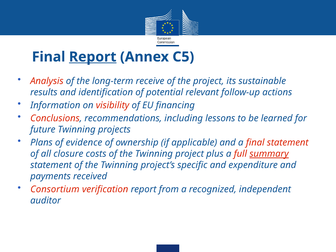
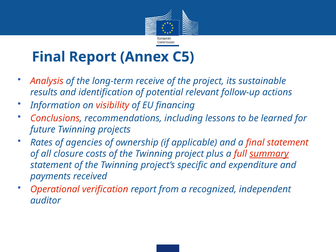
Report underline: present -> none (93, 57)
Plans: Plans -> Rates (41, 143)
evidence: evidence -> agencies (84, 143)
Consortium: Consortium -> Operational (55, 189)
